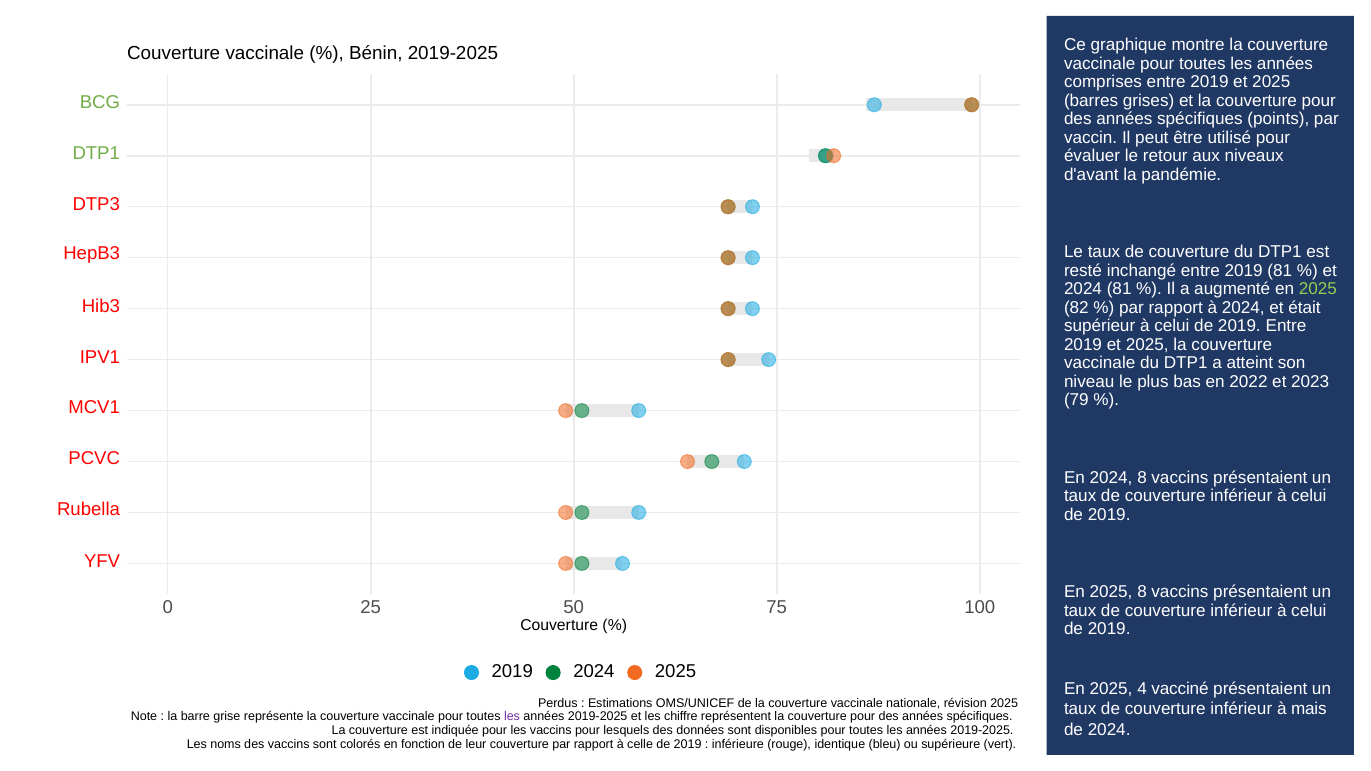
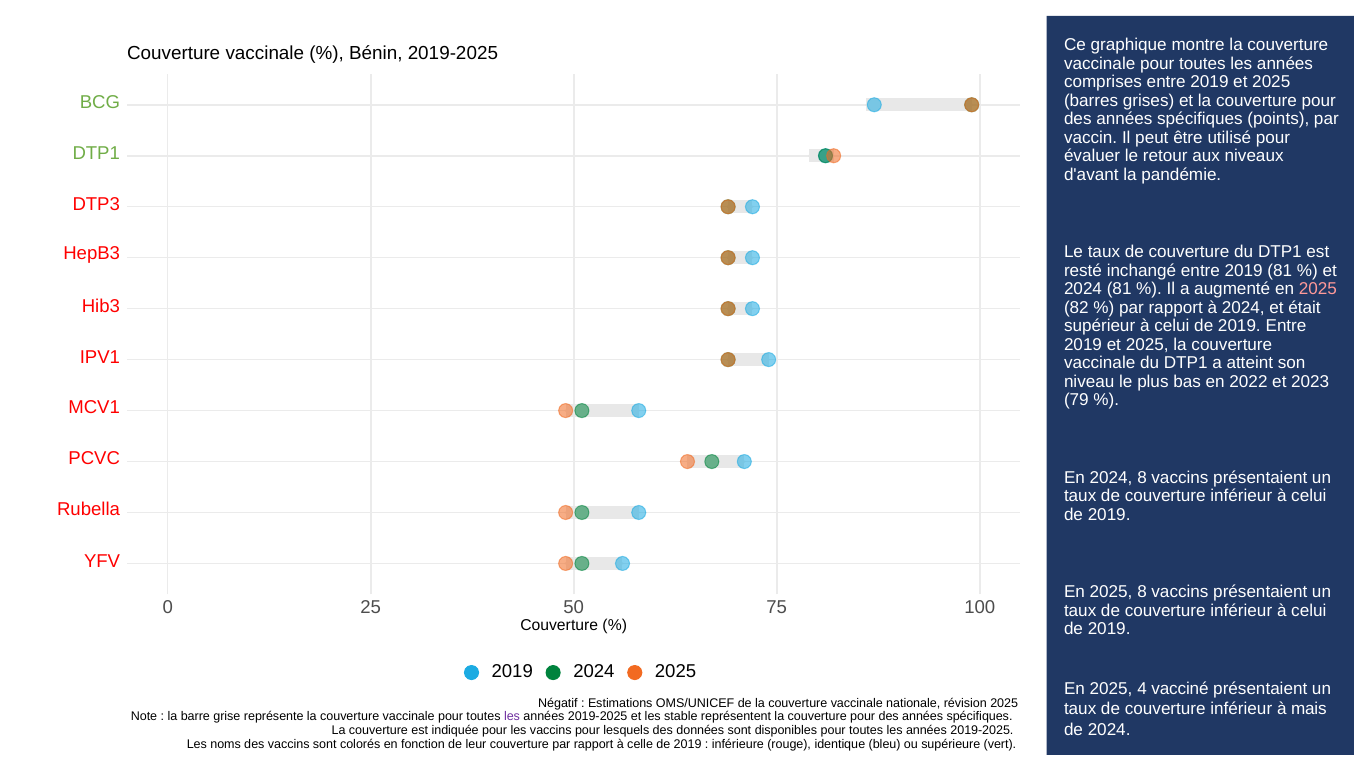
2025 colour: light green -> pink (1318, 289)
Perdus: Perdus -> Négatif (558, 704)
chiffre: chiffre -> stable (681, 717)
